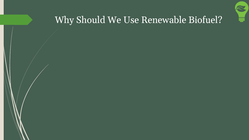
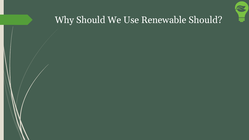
Renewable Biofuel: Biofuel -> Should (205, 20)
